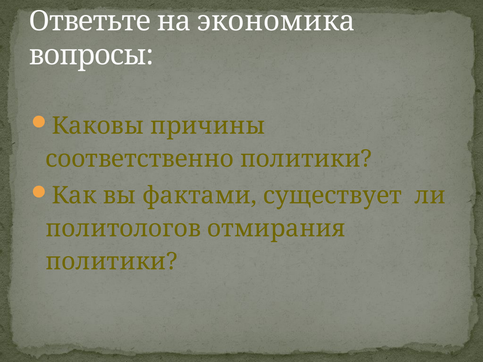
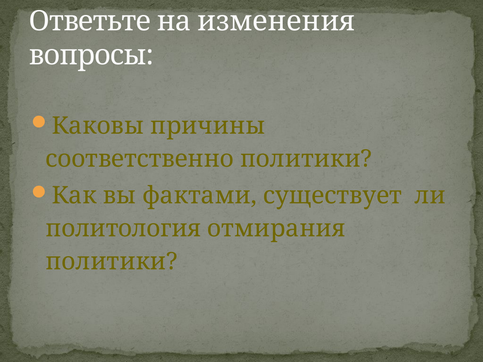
экономика: экономика -> изменения (276, 21)
политологов: политологов -> политология (123, 229)
